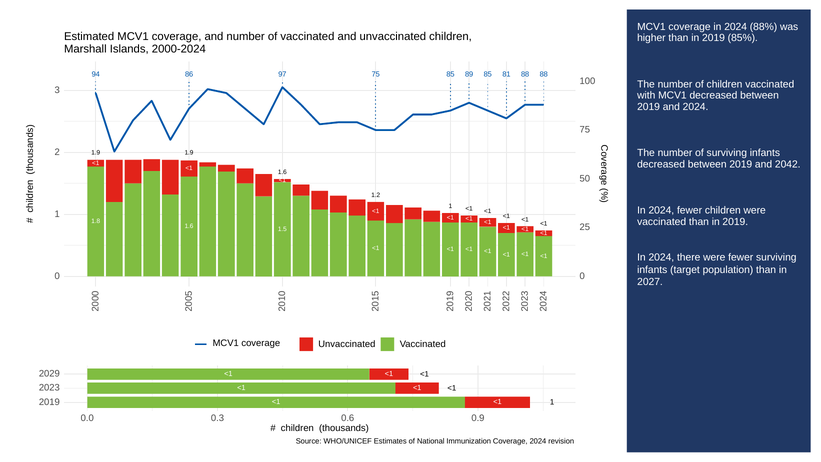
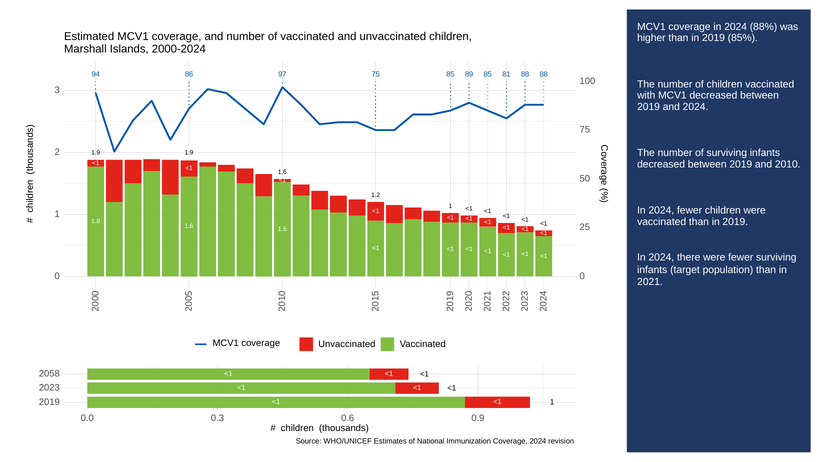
2042: 2042 -> 2010 (788, 164)
2027: 2027 -> 2021 (650, 282)
2029: 2029 -> 2058 (49, 374)
